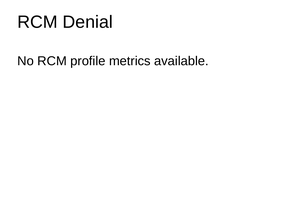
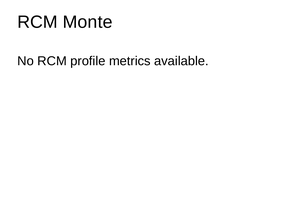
Denial: Denial -> Monte (88, 22)
